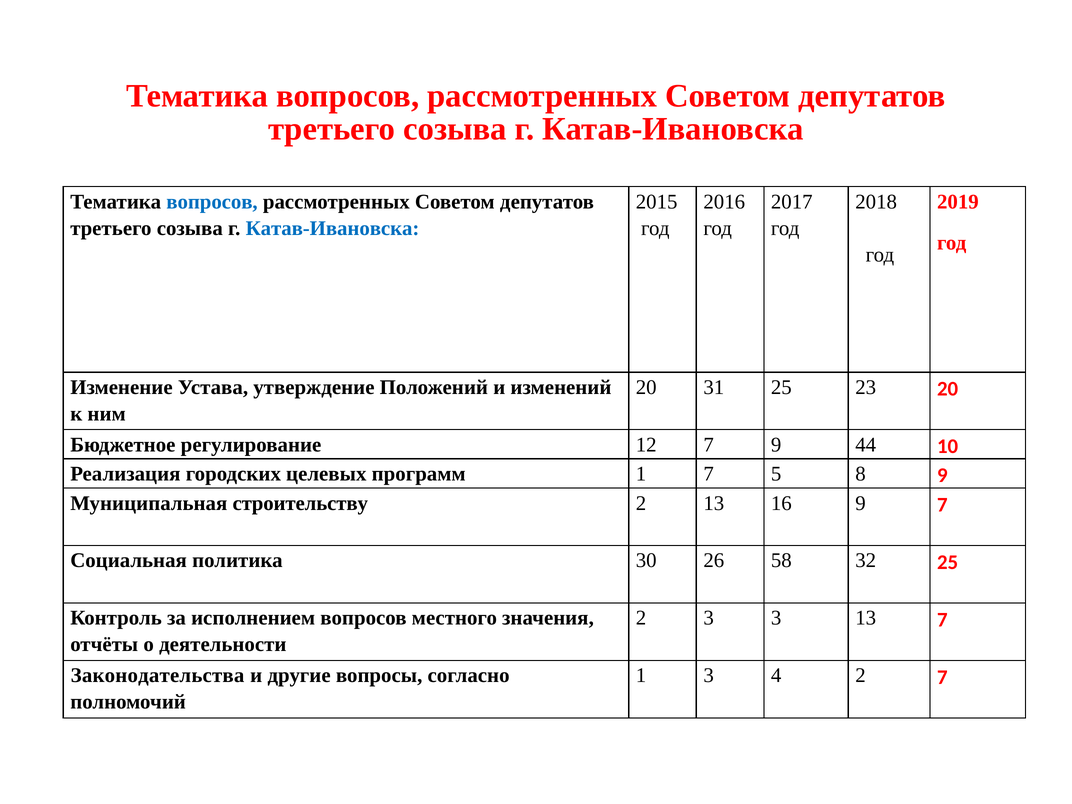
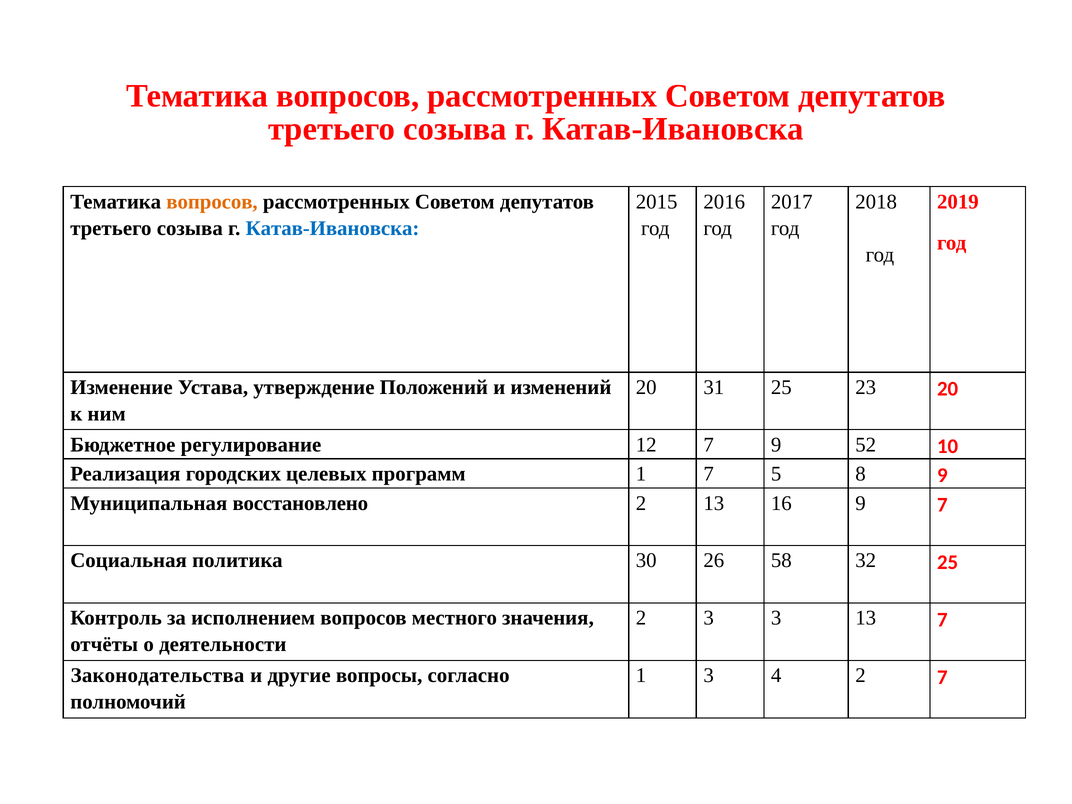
вопросов colour: blue -> orange (212, 202)
44: 44 -> 52 (866, 445)
строительству: строительству -> восстановлено (300, 503)
